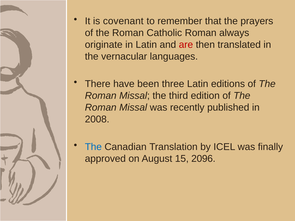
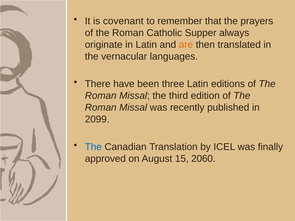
Catholic Roman: Roman -> Supper (201, 33)
are colour: red -> orange (186, 45)
2008: 2008 -> 2099 (97, 119)
2096: 2096 -> 2060 (203, 159)
